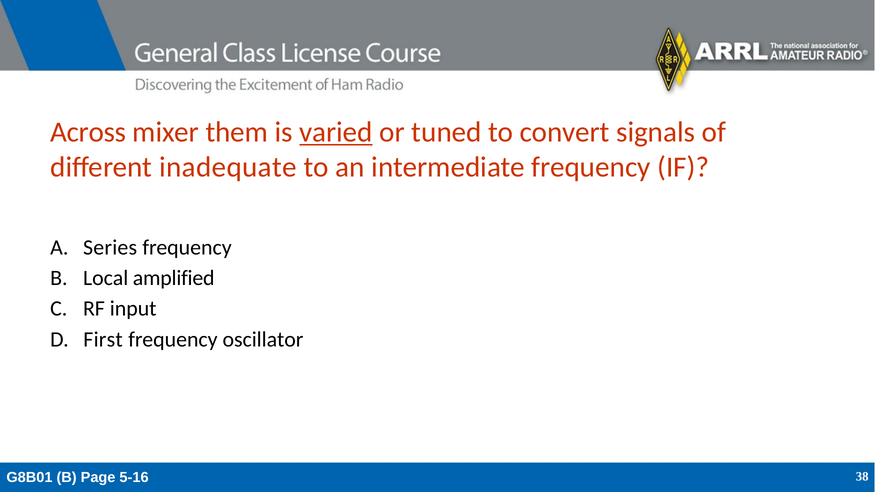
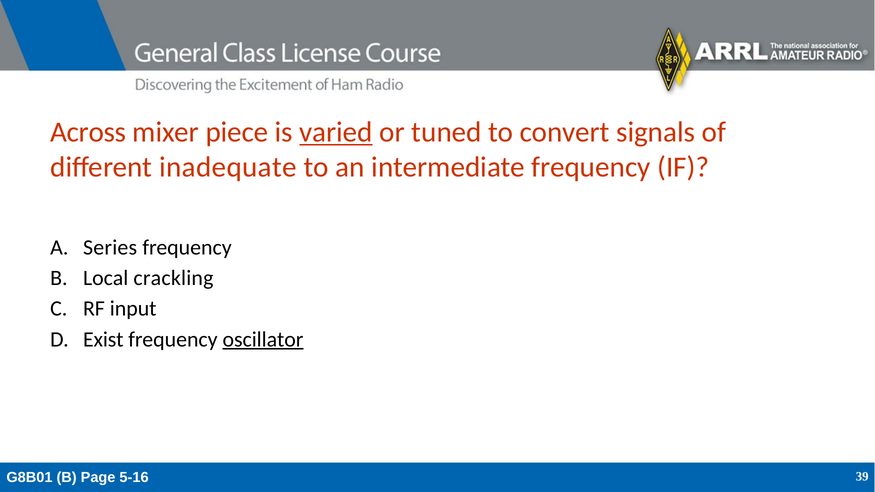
them: them -> piece (237, 132)
amplified: amplified -> crackling (173, 278)
First: First -> Exist (103, 339)
oscillator underline: none -> present (263, 339)
38: 38 -> 39 (862, 477)
